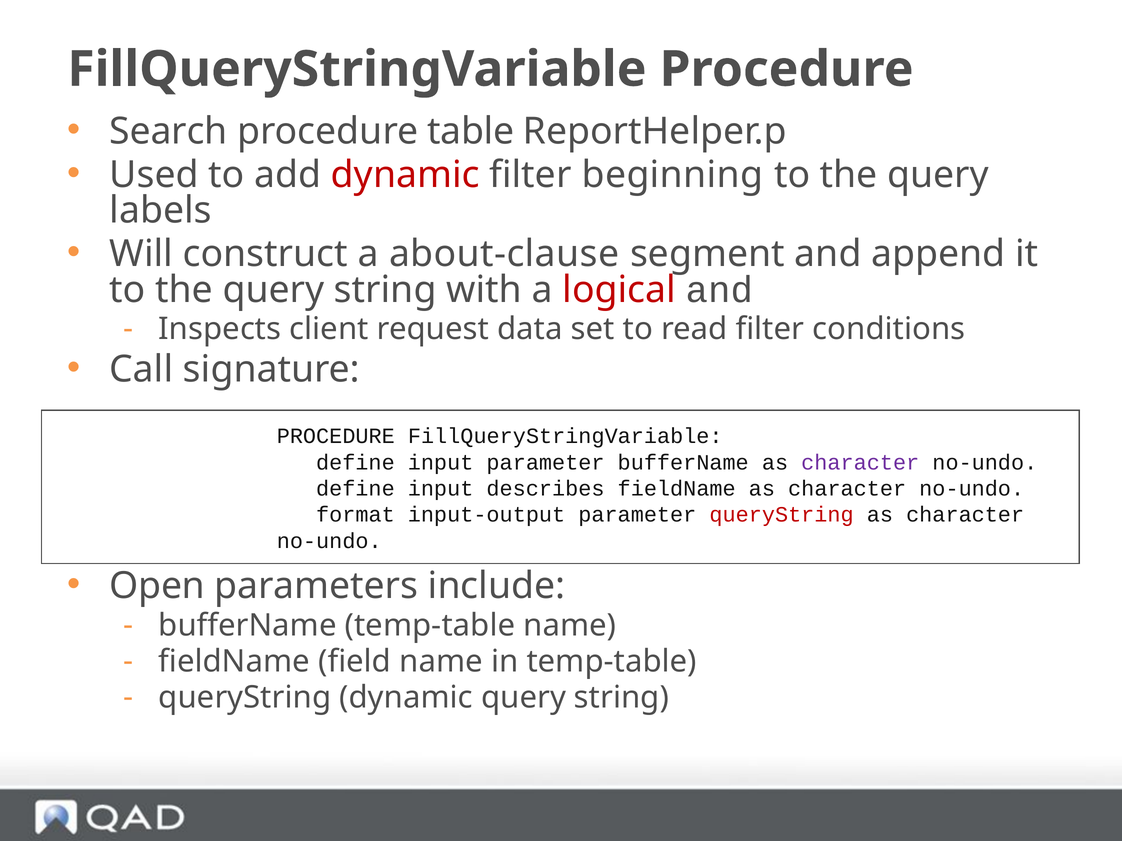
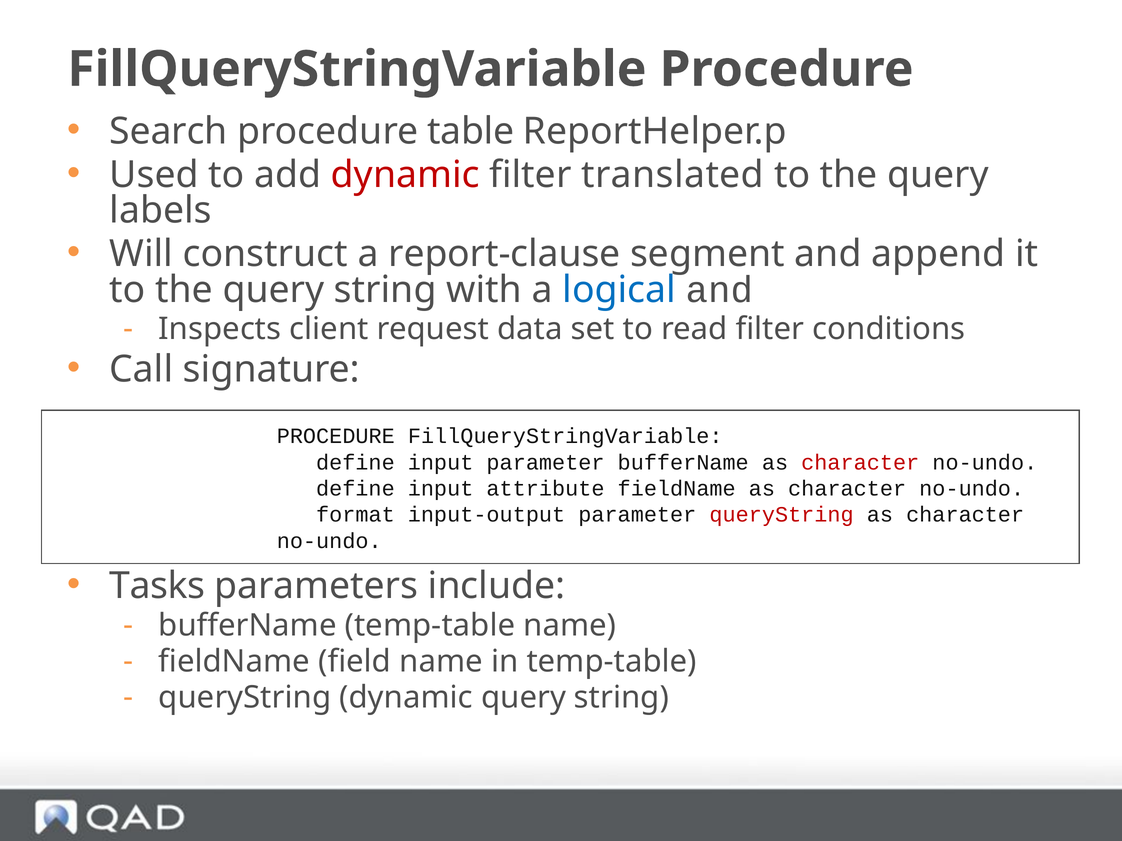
beginning: beginning -> translated (673, 175)
about-clause: about-clause -> report-clause (504, 254)
logical colour: red -> blue (619, 290)
character colour: purple -> red (860, 463)
describes: describes -> attribute (545, 489)
Open: Open -> Tasks (157, 586)
